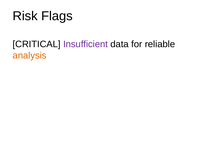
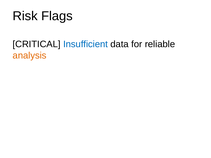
Insufficient colour: purple -> blue (86, 44)
